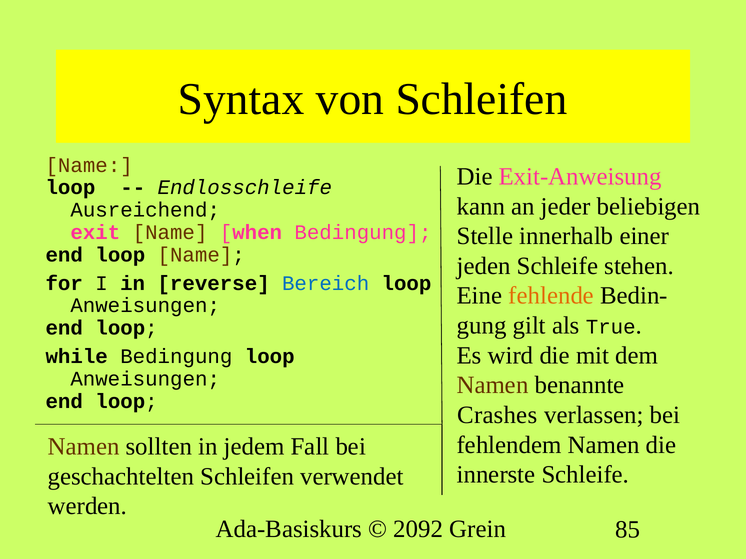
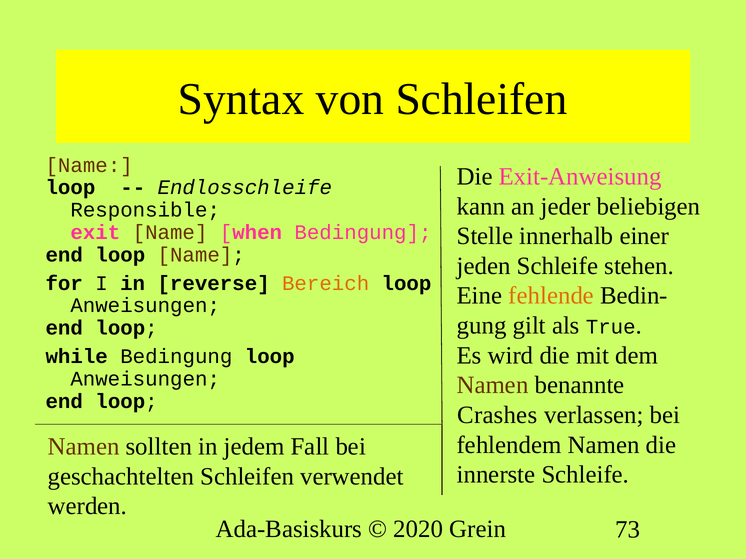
Ausreichend: Ausreichend -> Responsible (145, 210)
Bereich colour: blue -> orange (326, 284)
2092: 2092 -> 2020 (418, 529)
85: 85 -> 73 (628, 530)
